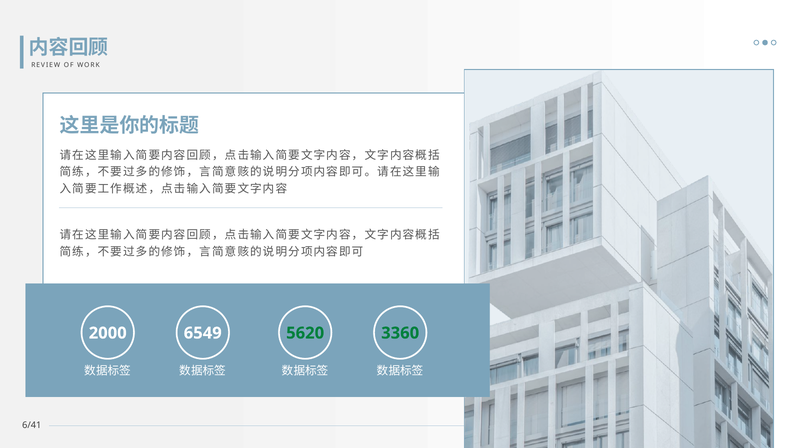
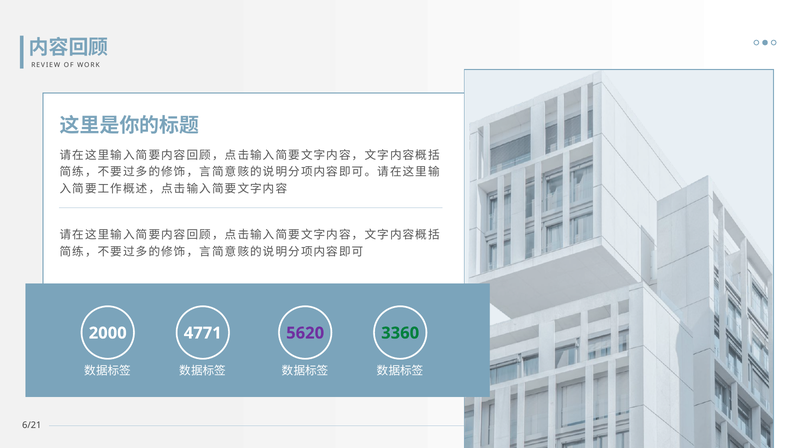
6549: 6549 -> 4771 (203, 333)
5620 colour: green -> purple (305, 333)
6/41: 6/41 -> 6/21 (32, 425)
